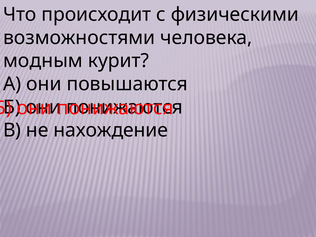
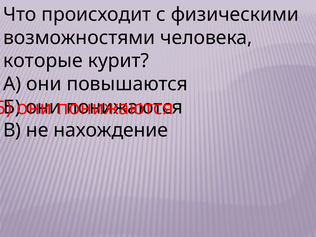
модным: модным -> которые (43, 61)
